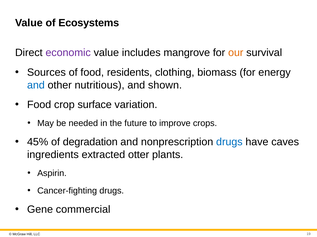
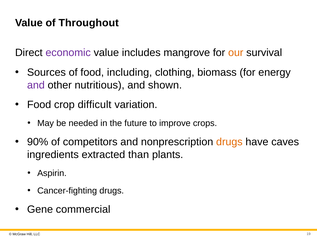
Ecosystems: Ecosystems -> Throughout (89, 23)
residents: residents -> including (130, 73)
and colour: blue -> purple (36, 85)
surface: surface -> difficult (95, 105)
45%: 45% -> 90% (38, 142)
degradation: degradation -> competitors (90, 142)
drugs colour: blue -> orange (229, 142)
otter: otter -> than (139, 155)
